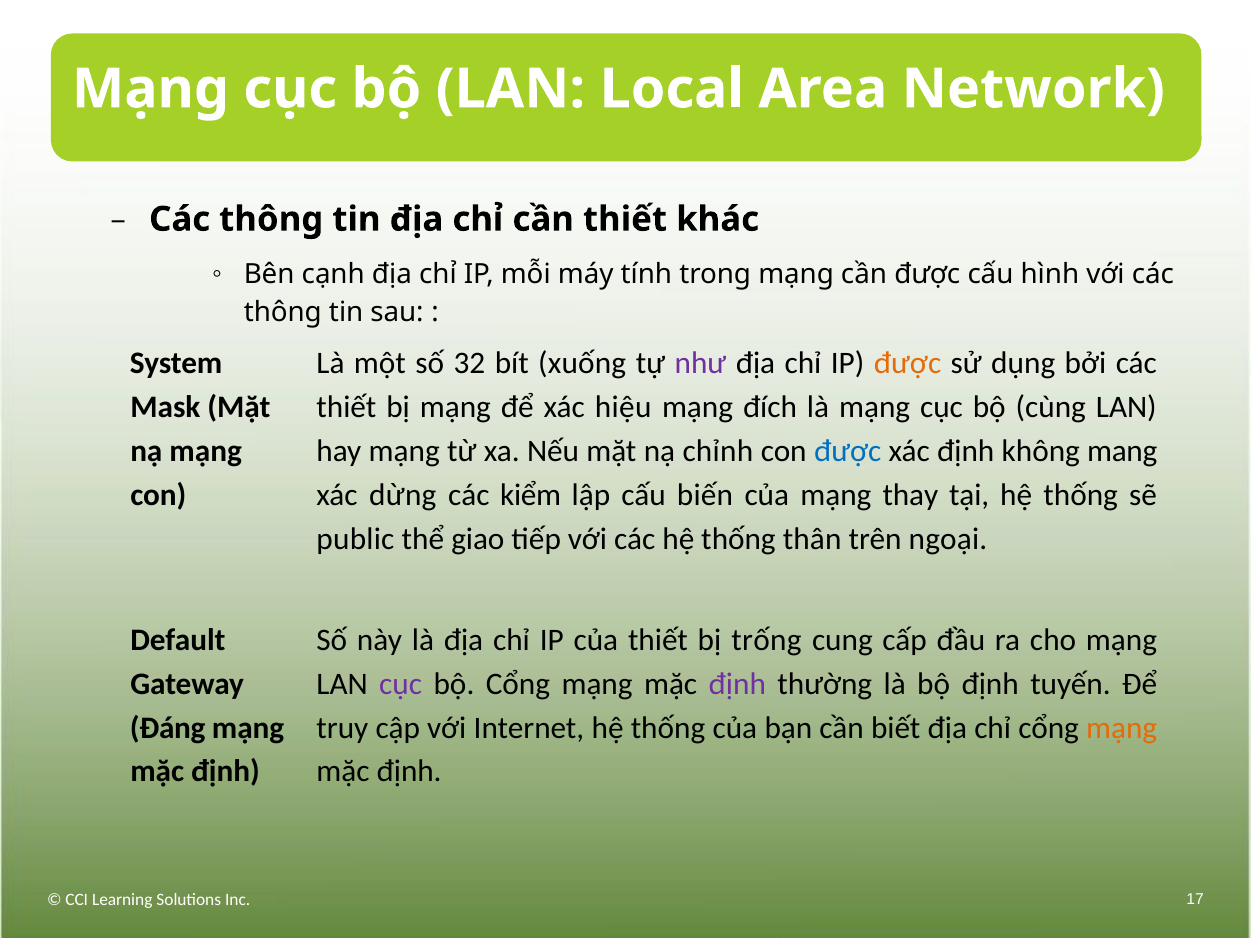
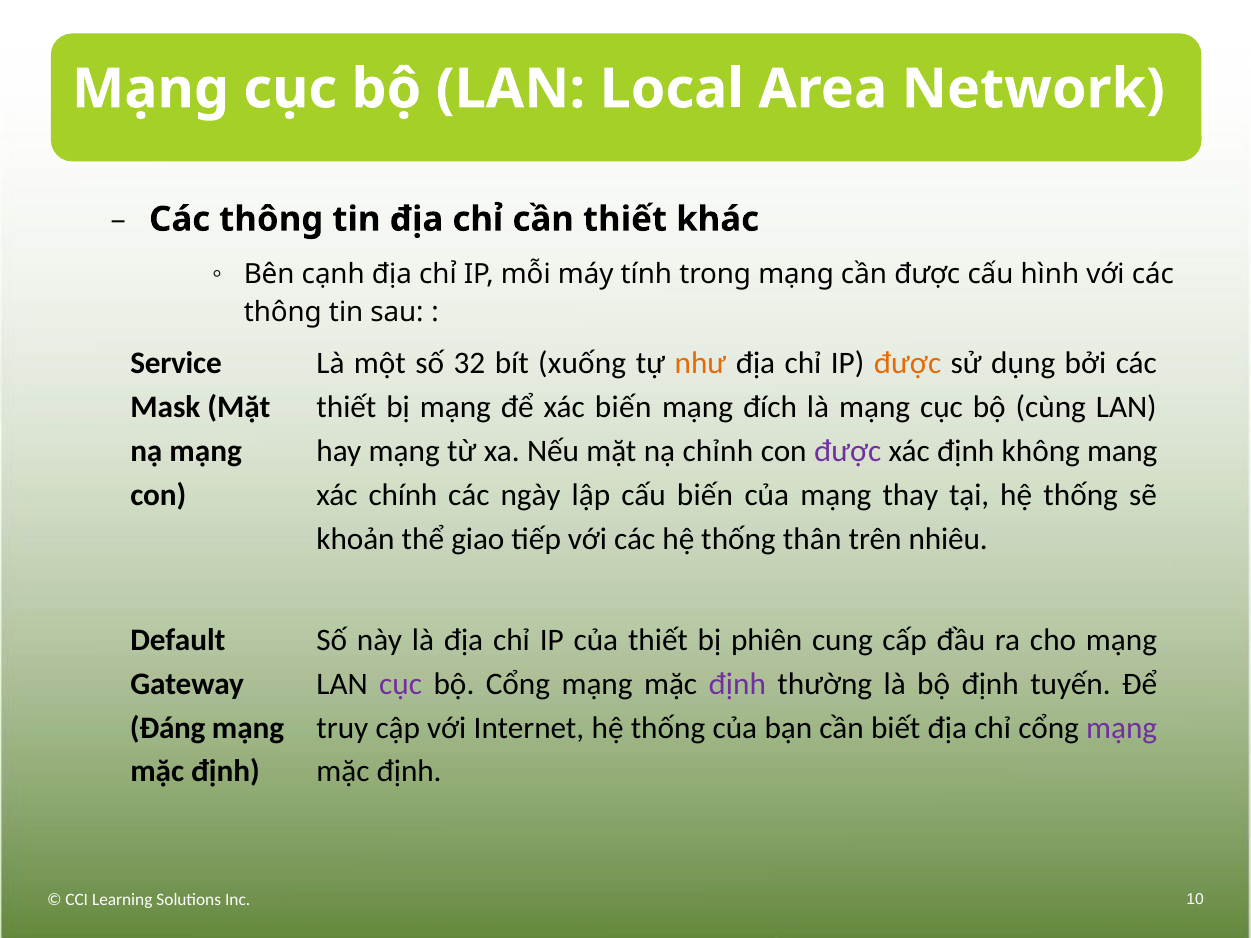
System: System -> Service (176, 364)
như colour: purple -> orange (700, 364)
xác hiệu: hiệu -> biến (623, 408)
được colour: blue -> purple (848, 451)
dừng: dừng -> chính (403, 495)
kiểm: kiểm -> ngày (531, 495)
public: public -> khoản (356, 539)
ngoại: ngoại -> nhiêu (948, 539)
trống: trống -> phiên (767, 640)
mạng colour: orange -> purple (1122, 728)
17: 17 -> 10 (1195, 900)
